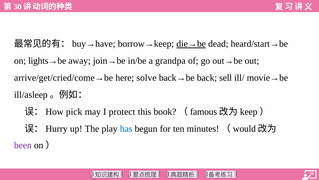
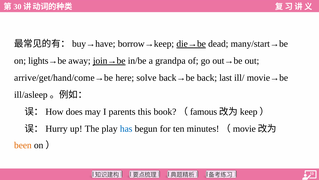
heard/start→be: heard/start→be -> many/start→be (259, 44)
join→be underline: none -> present (109, 61)
arrive/get/cried/come→be: arrive/get/cried/come→be -> arrive/get/hand/come→be (64, 78)
sell: sell -> last (226, 78)
pick: pick -> does (74, 112)
protect: protect -> parents (122, 112)
would: would -> movie (244, 128)
been colour: purple -> orange (23, 145)
